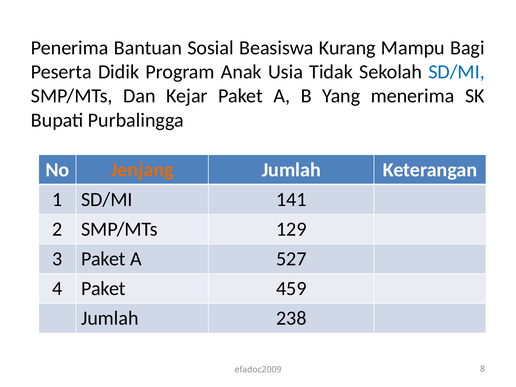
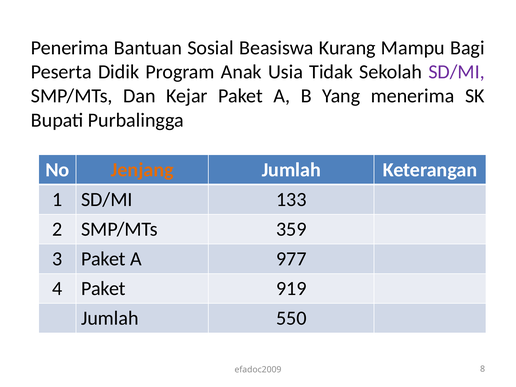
SD/MI colour: blue -> purple (457, 72)
141: 141 -> 133 (291, 200)
129: 129 -> 359 (291, 229)
527: 527 -> 977 (291, 259)
459: 459 -> 919 (291, 289)
238: 238 -> 550 (291, 318)
